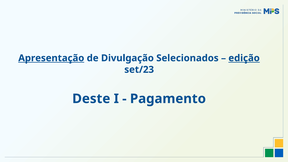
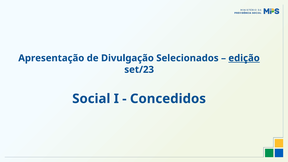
Apresentação underline: present -> none (51, 58)
Deste: Deste -> Social (91, 99)
Pagamento: Pagamento -> Concedidos (168, 99)
